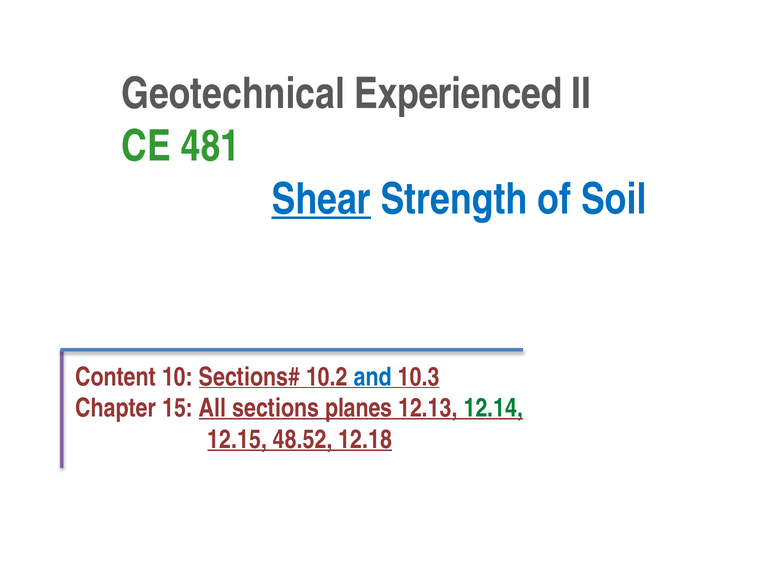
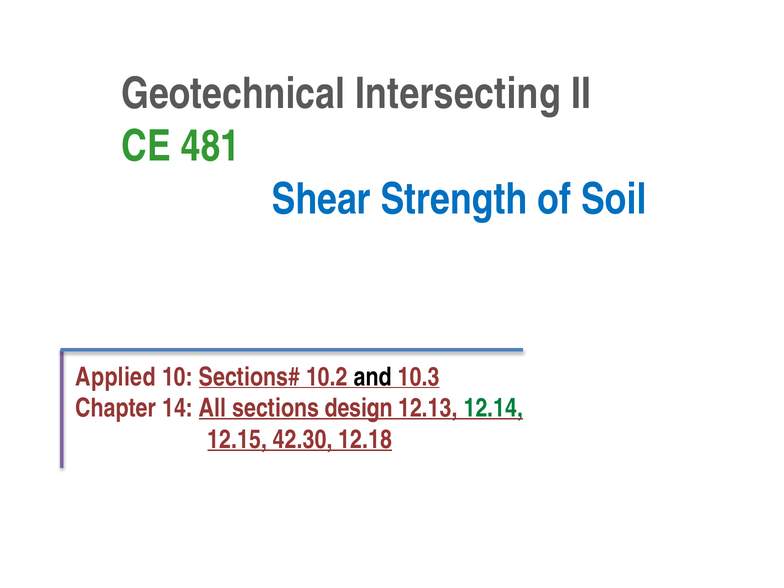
Experienced: Experienced -> Intersecting (458, 94)
Shear underline: present -> none (321, 199)
Content: Content -> Applied (116, 377)
and colour: blue -> black (373, 377)
15: 15 -> 14 (178, 408)
planes: planes -> design (359, 408)
48.52: 48.52 -> 42.30 (303, 440)
